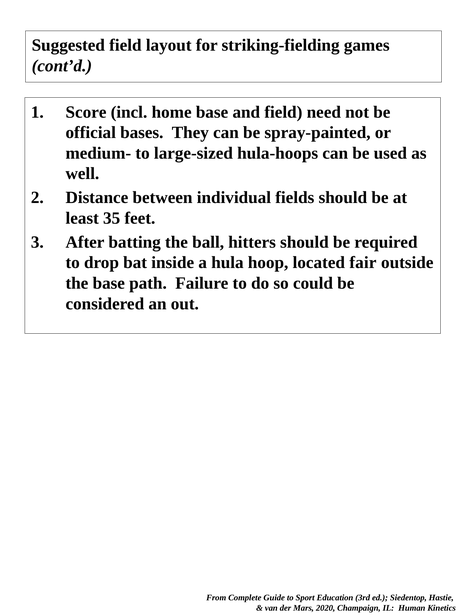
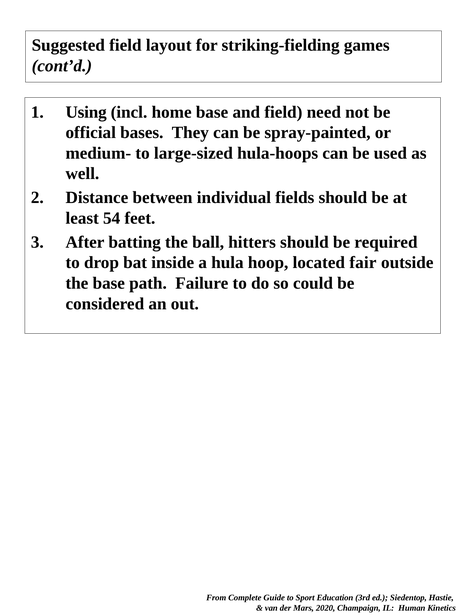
Score: Score -> Using (86, 112)
35: 35 -> 54 (112, 218)
